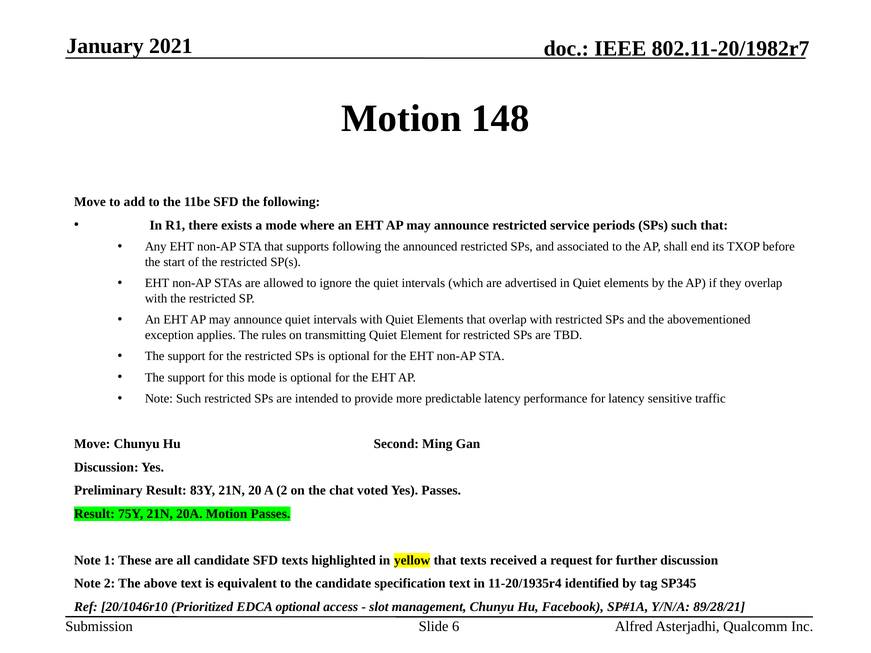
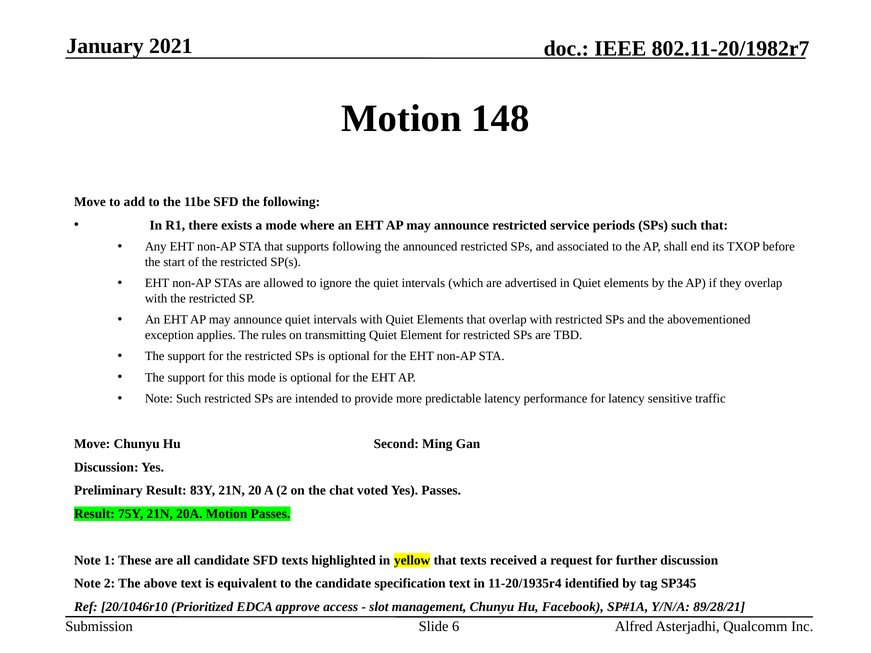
EDCA optional: optional -> approve (298, 607)
